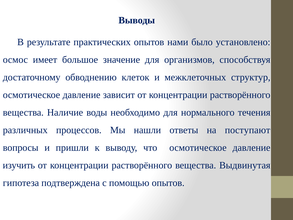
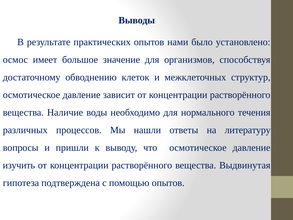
поступают: поступают -> литературу (248, 130)
